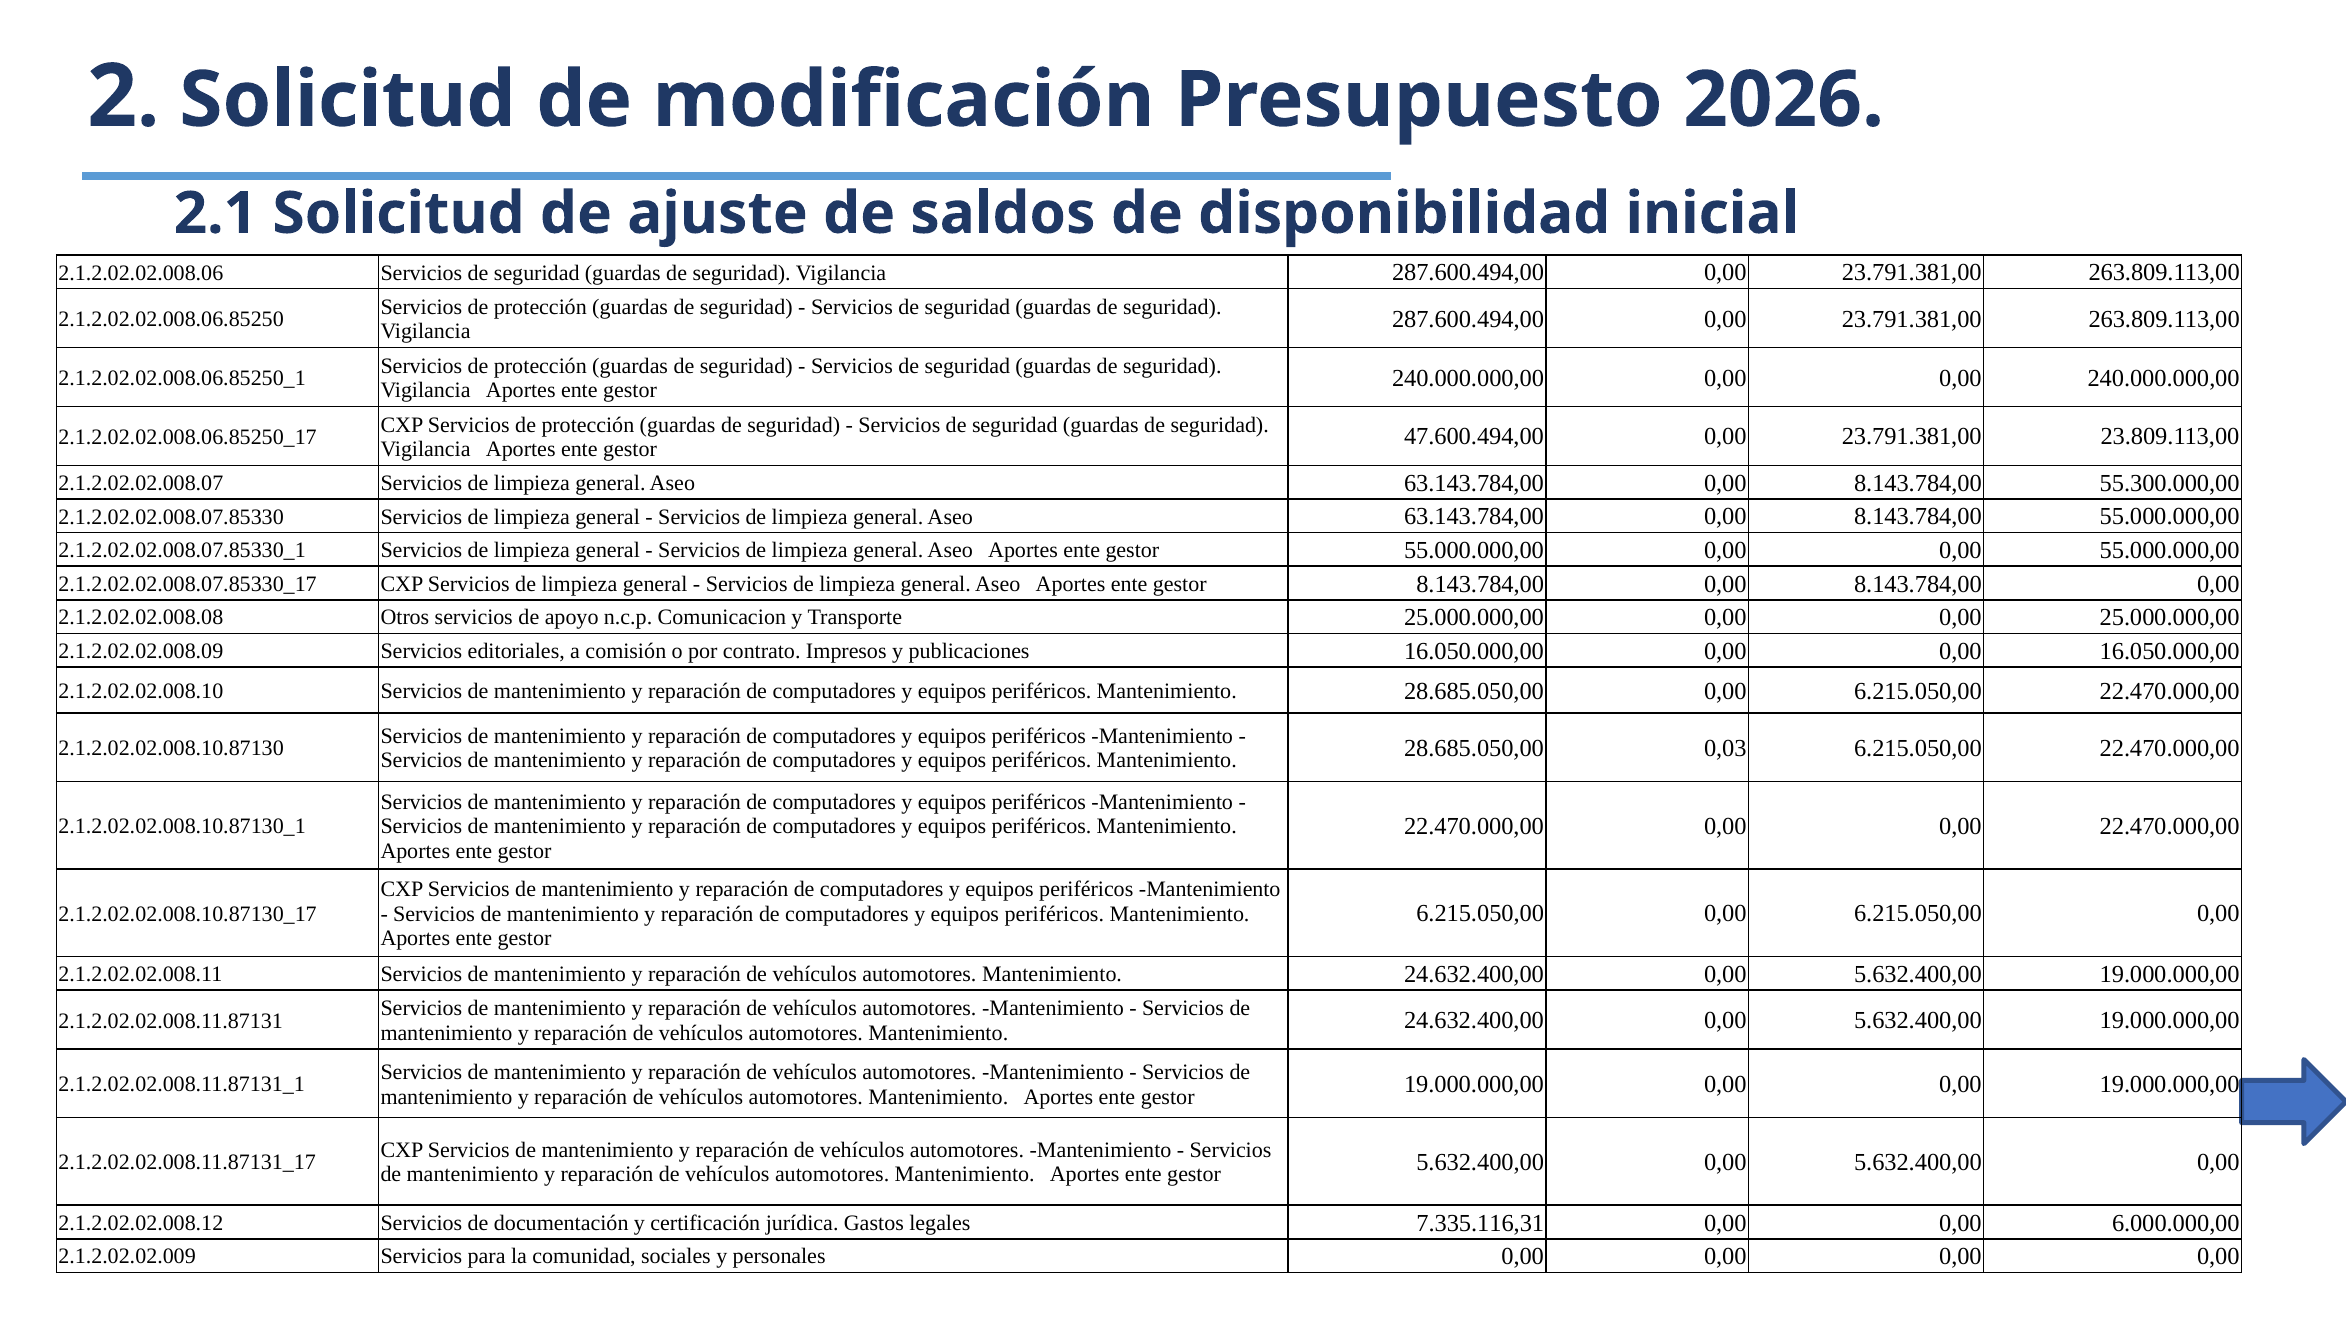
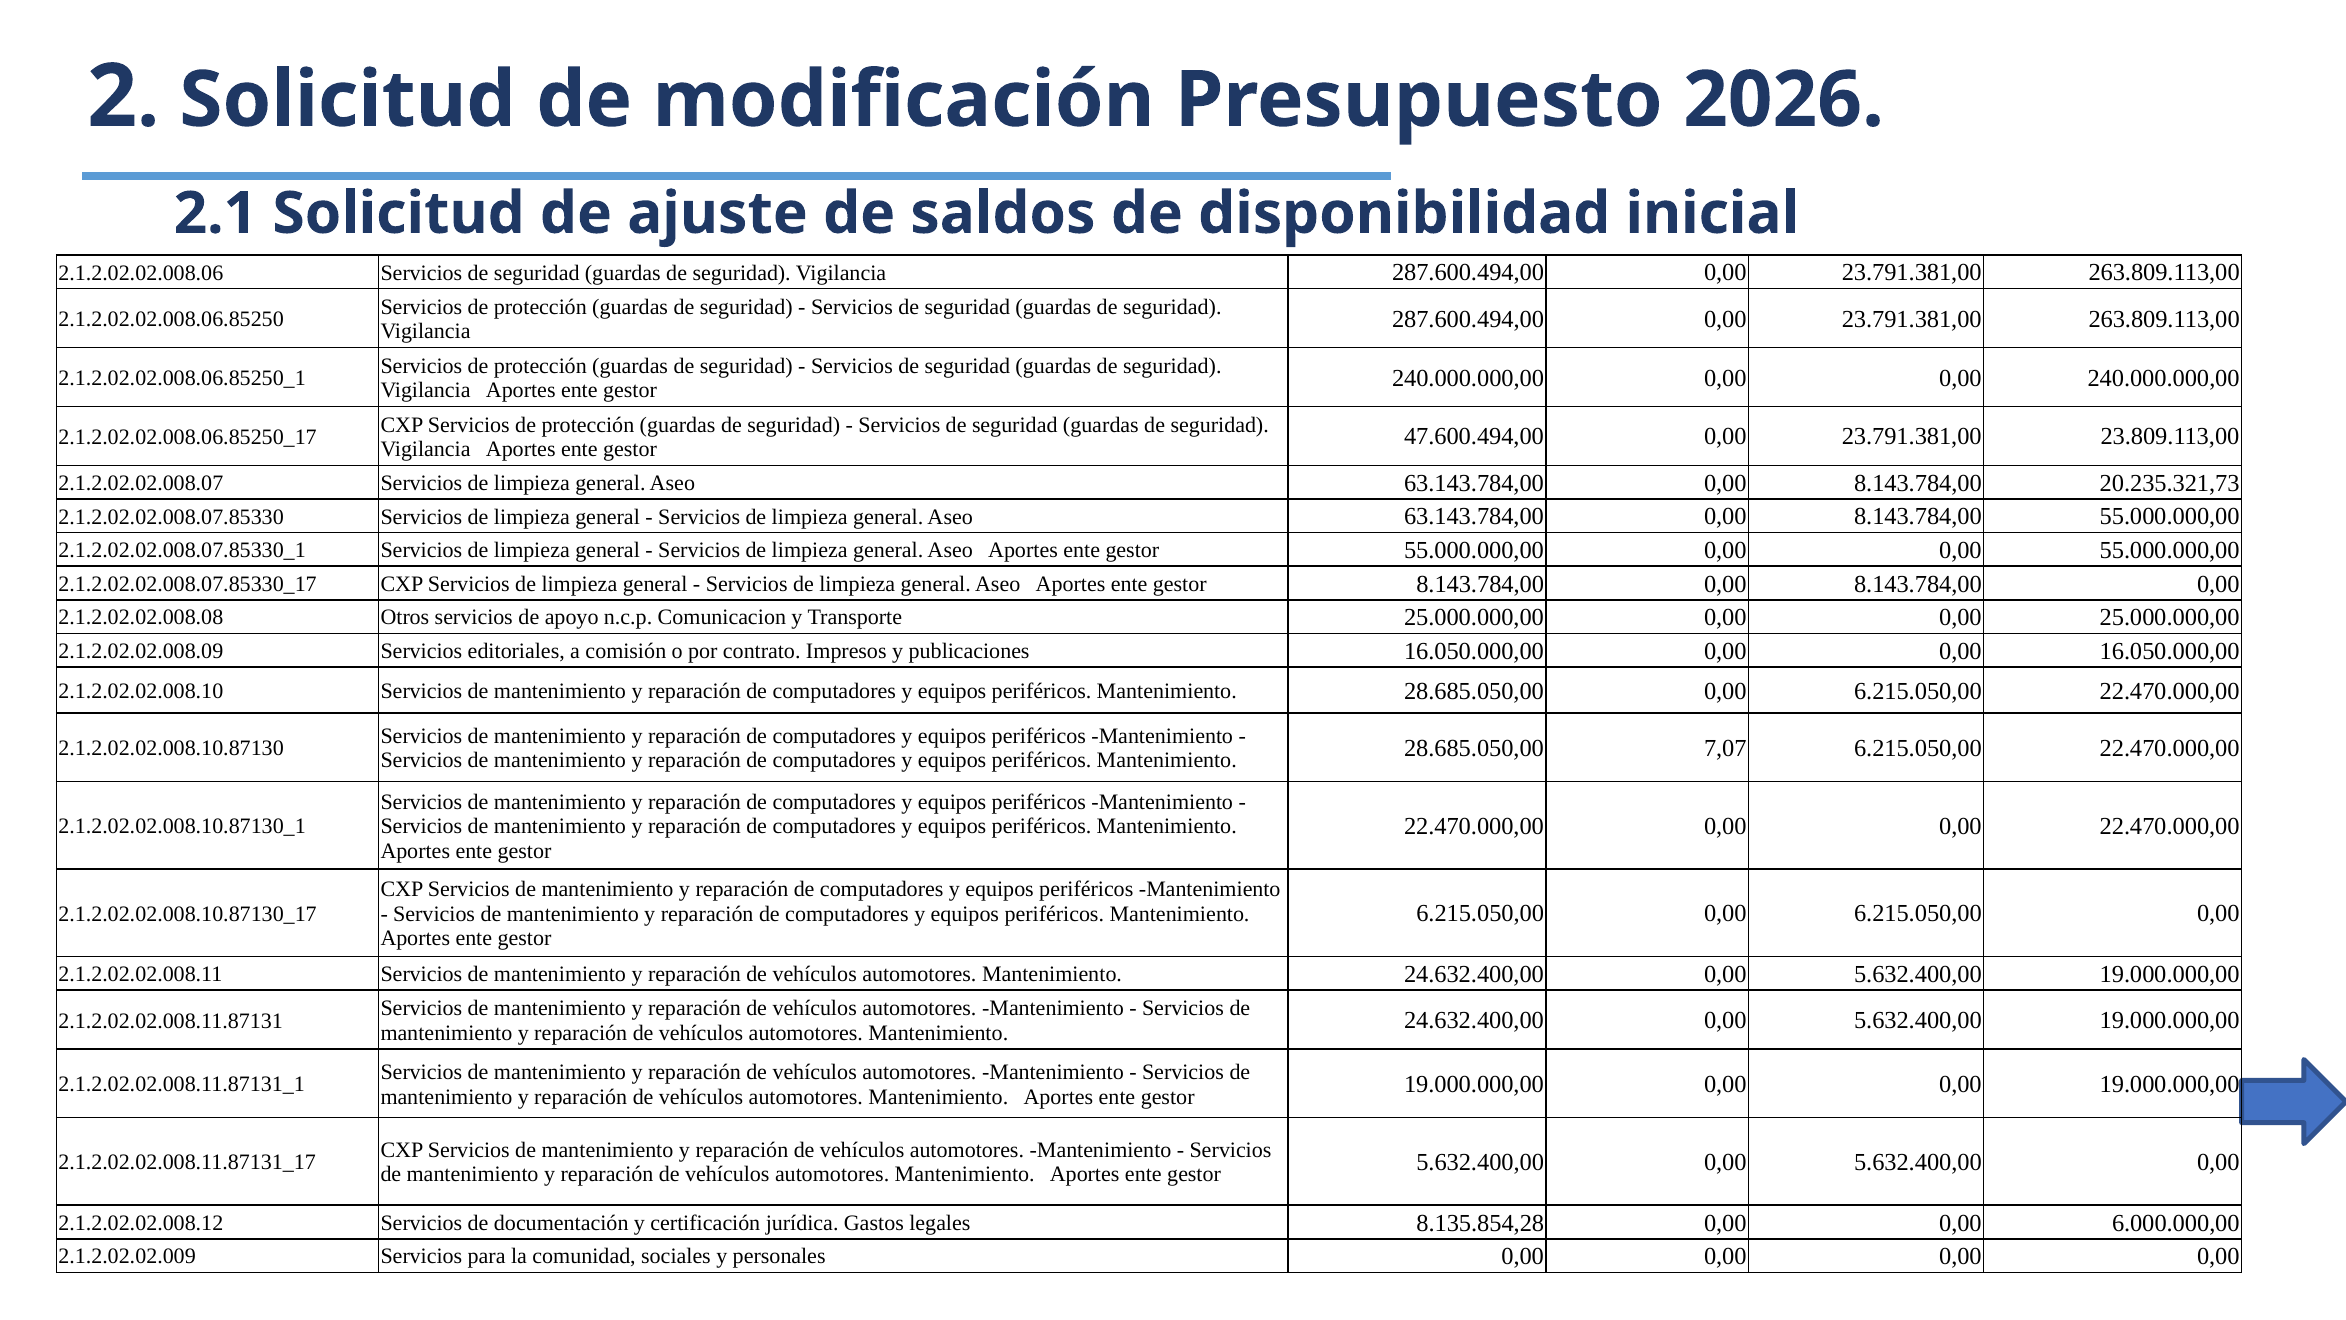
55.300.000,00: 55.300.000,00 -> 20.235.321,73 (2170, 483)
0,03: 0,03 -> 7,07 (1725, 748)
7.335.116,31: 7.335.116,31 -> 8.135.854,28 (1480, 1223)
